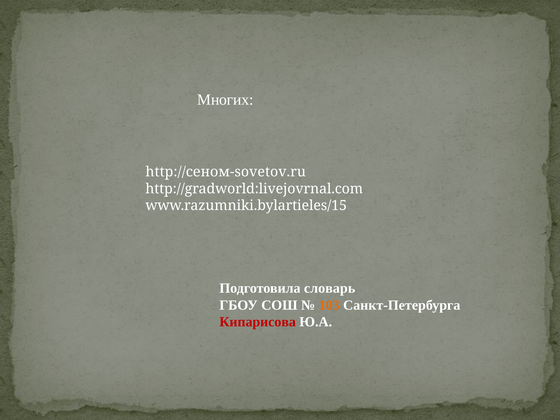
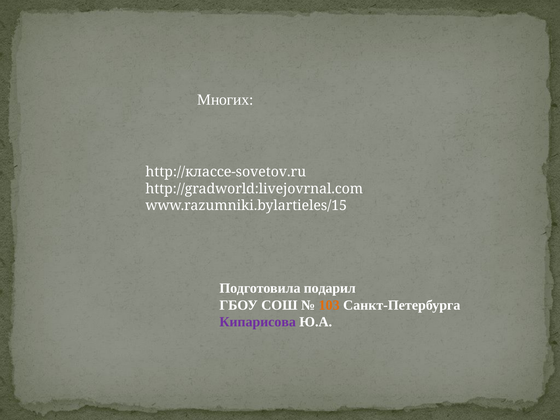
http://сеном-sovetov.ru: http://сеном-sovetov.ru -> http://классе-sovetov.ru (226, 172)
словарь: словарь -> подарил (330, 288)
Кипарисова colour: red -> purple (258, 322)
